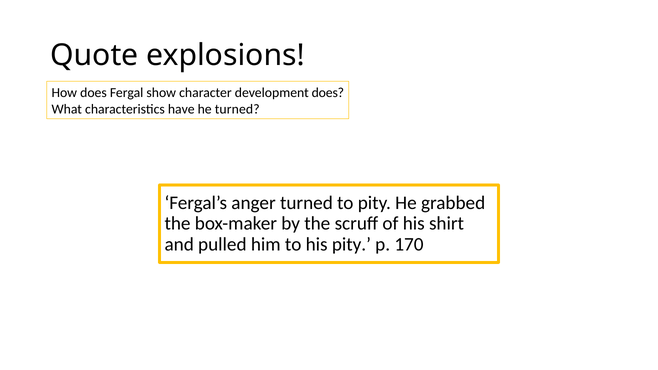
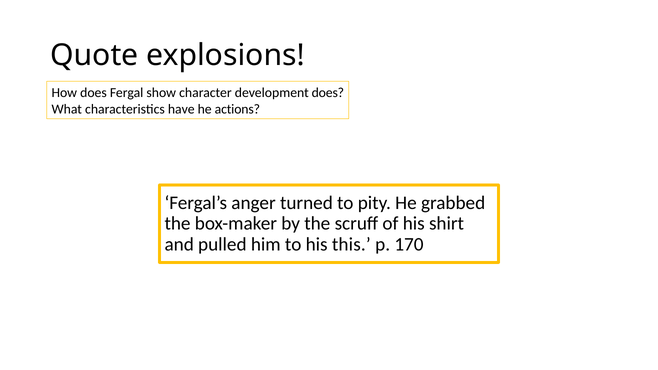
he turned: turned -> actions (237, 109)
his pity: pity -> this (351, 244)
